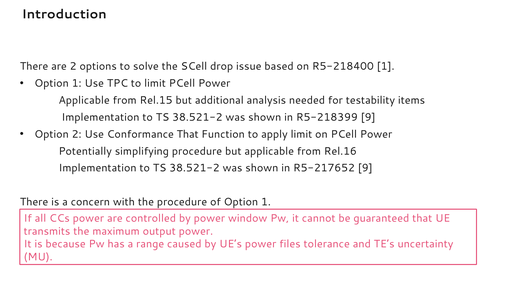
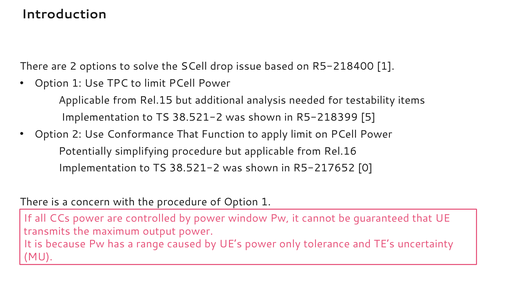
R5-218399 9: 9 -> 5 (368, 117)
R5-217652 9: 9 -> 0 (365, 168)
files: files -> only (290, 244)
